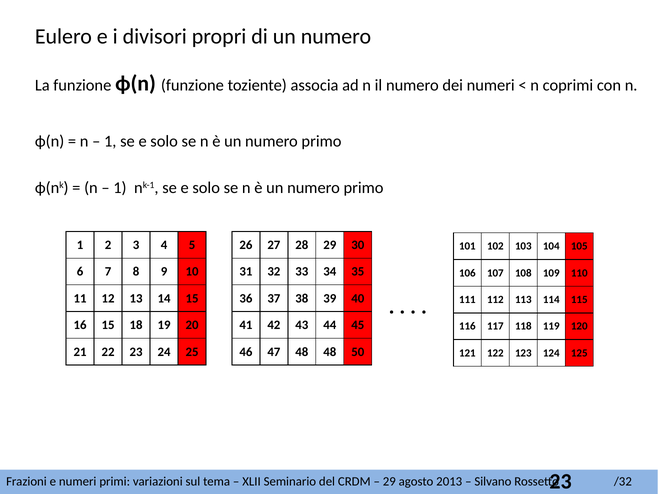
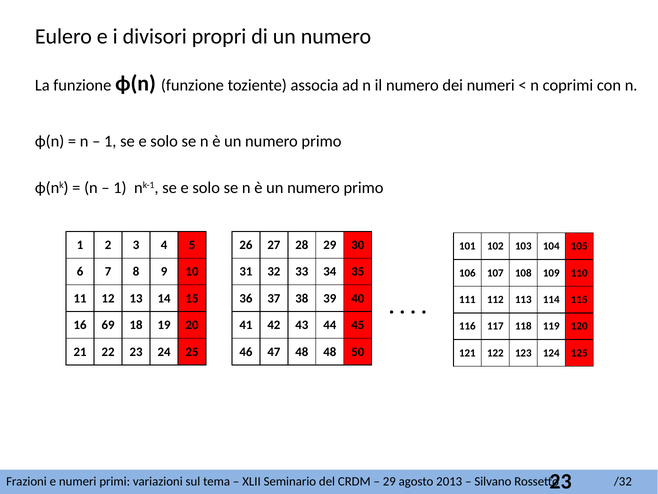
16 15: 15 -> 69 (108, 325)
